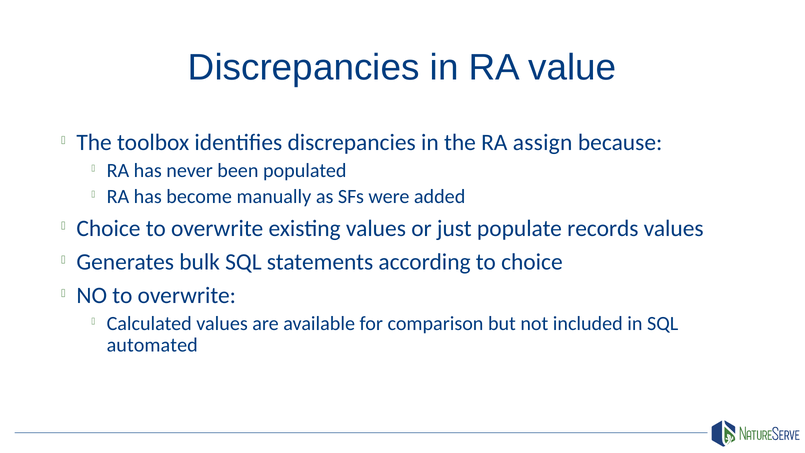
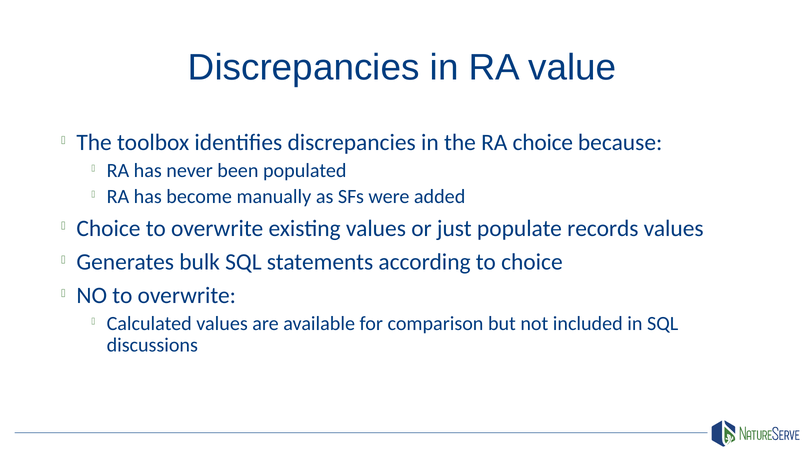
RA assign: assign -> choice (543, 143)
automated: automated -> discussions (152, 345)
